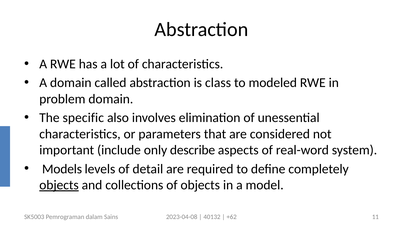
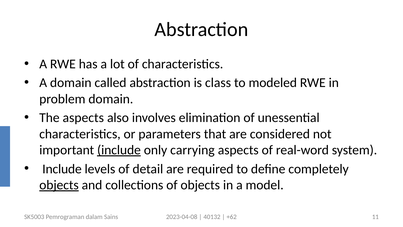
The specific: specific -> aspects (83, 118)
include underline: none -> present (119, 150)
describe: describe -> carrying (192, 150)
Models: Models -> Include (62, 169)
